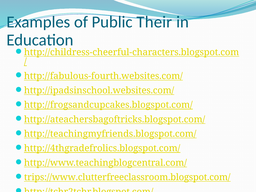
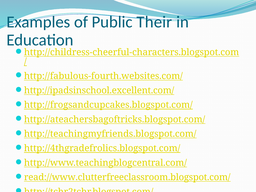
http://ipadsinschool.websites.com/: http://ipadsinschool.websites.com/ -> http://ipadsinschool.excellent.com/ (99, 90)
trips://www.clutterfreeclassroom.blogspot.com/: trips://www.clutterfreeclassroom.blogspot.com/ -> read://www.clutterfreeclassroom.blogspot.com/ (127, 177)
